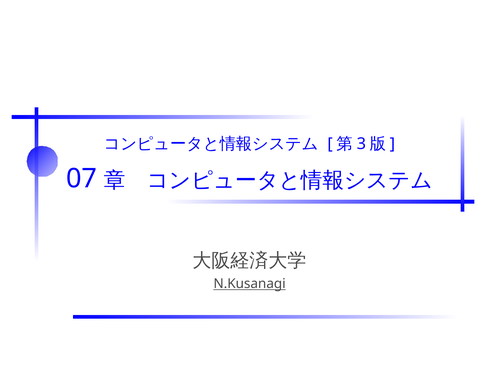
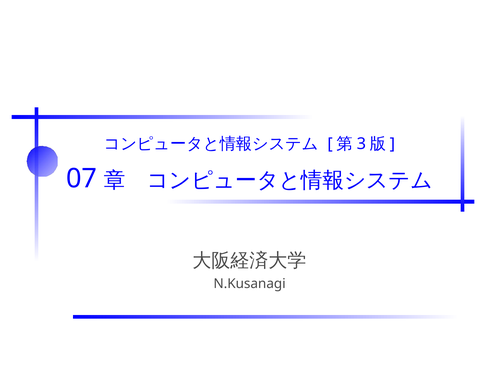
N.Kusanagi underline: present -> none (250, 284)
